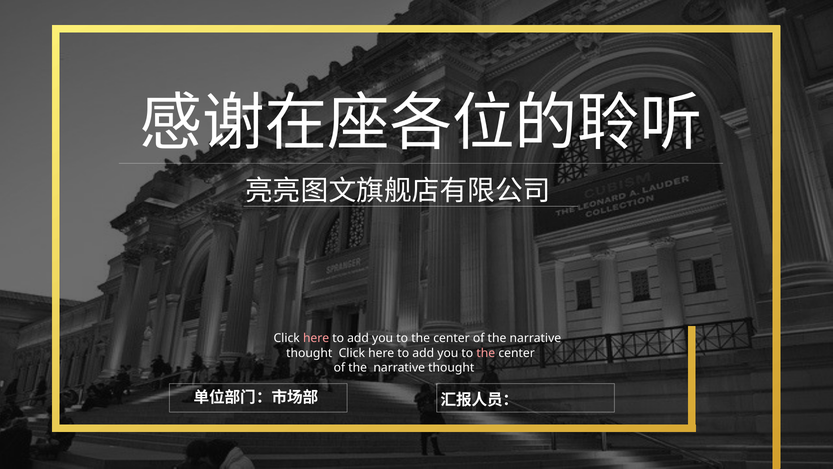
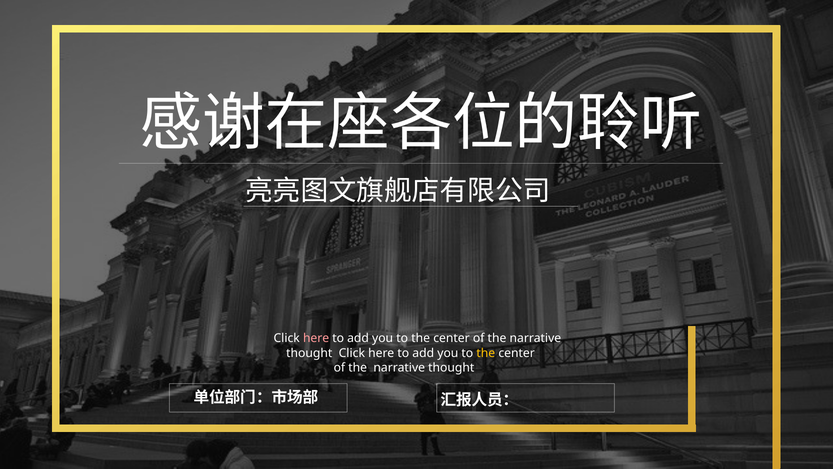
the colour: pink -> yellow (486, 353)
